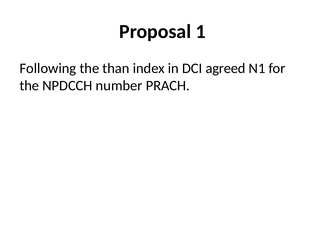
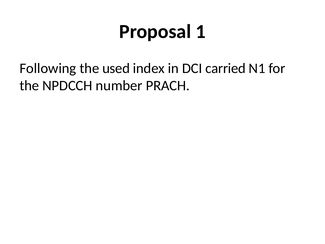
than: than -> used (116, 68)
agreed: agreed -> carried (226, 68)
